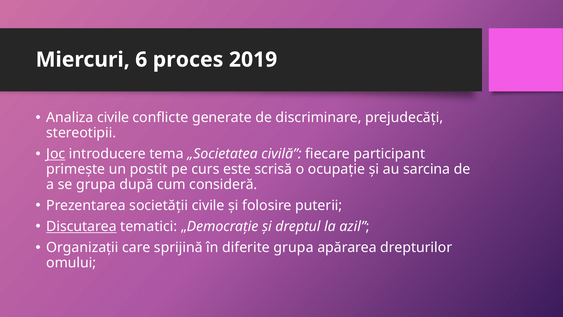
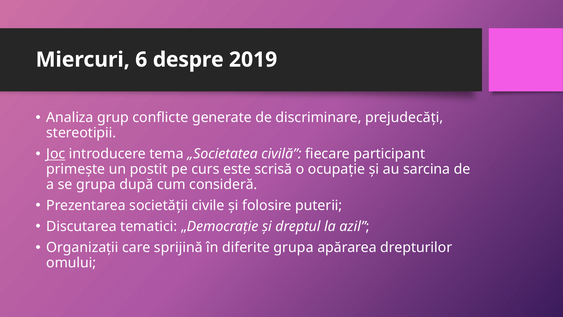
proces: proces -> despre (188, 60)
Analiza civile: civile -> grup (113, 118)
Discutarea underline: present -> none (81, 226)
